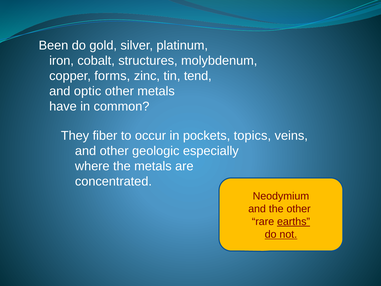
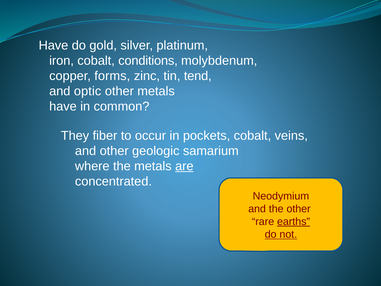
Been: Been -> Have (53, 45)
structures: structures -> conditions (148, 61)
pockets topics: topics -> cobalt (252, 135)
especially: especially -> samarium (211, 151)
are underline: none -> present (184, 166)
